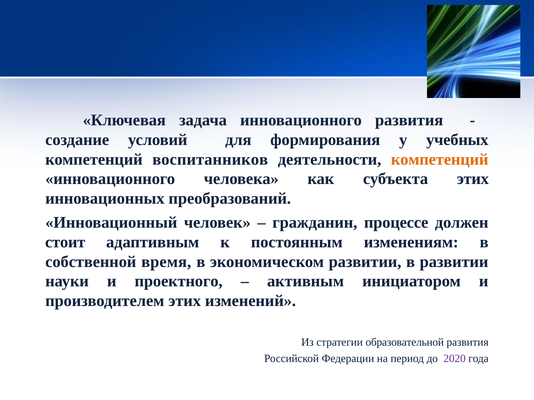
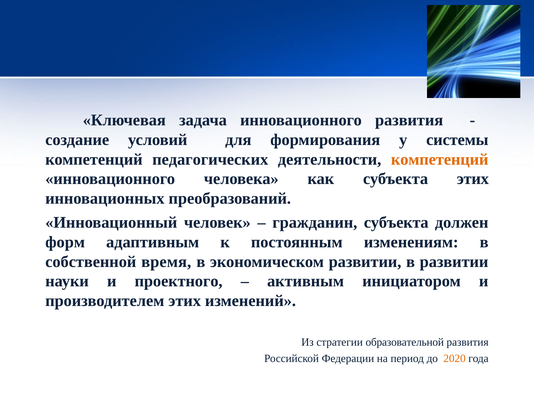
учебных: учебных -> системы (457, 140)
воспитанников: воспитанников -> педагогических (210, 160)
гражданин процессе: процессе -> субъекта (396, 223)
стоит: стоит -> форм (65, 242)
2020 colour: purple -> orange (455, 359)
